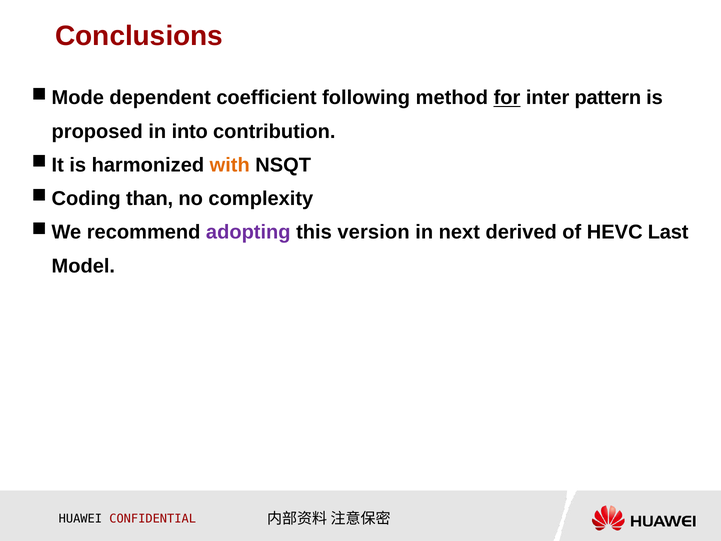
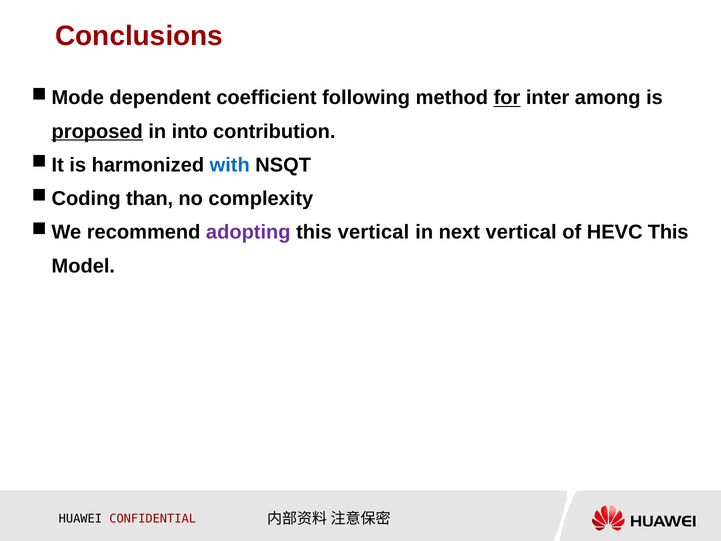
pattern: pattern -> among (608, 98)
proposed underline: none -> present (97, 131)
with colour: orange -> blue (230, 165)
this version: version -> vertical (373, 232)
next derived: derived -> vertical (521, 232)
HEVC Last: Last -> This (668, 232)
